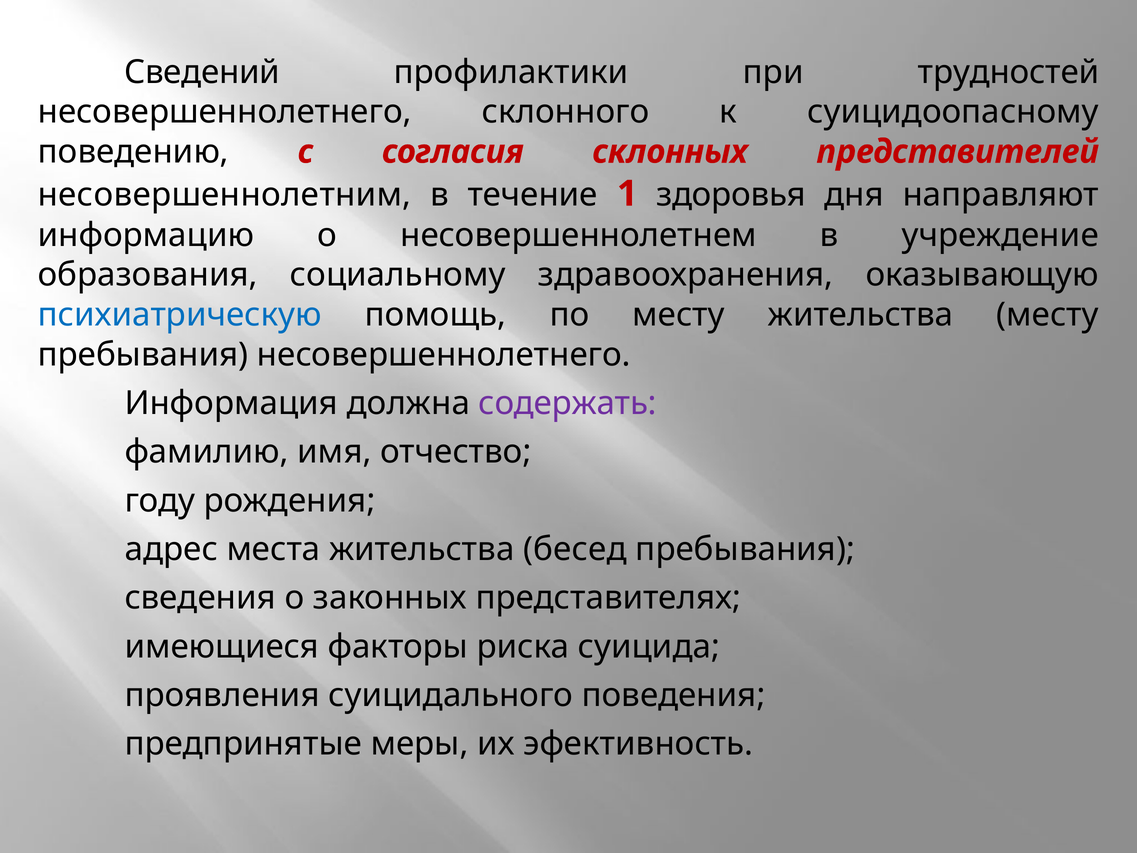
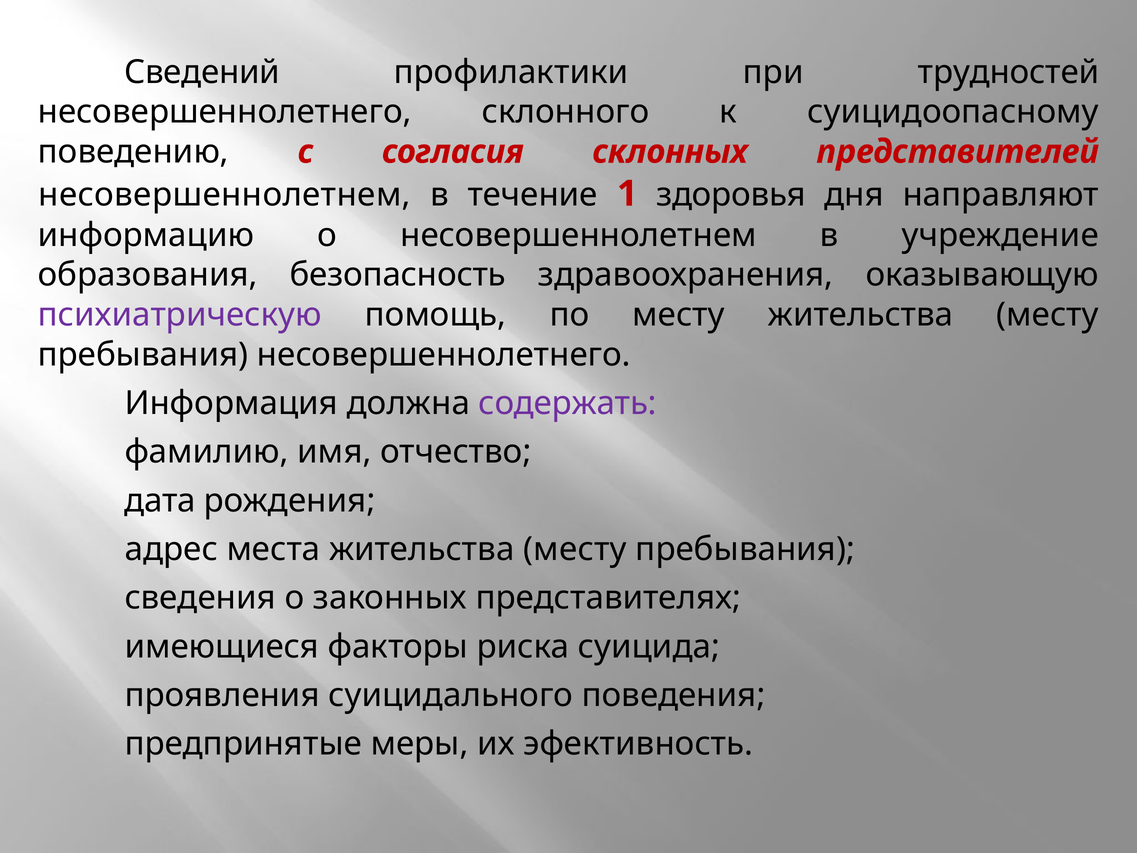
несовершеннолетним: несовершеннолетним -> несовершеннолетнем (225, 195)
социальному: социальному -> безопасность (398, 275)
психиатрическую colour: blue -> purple (180, 315)
году: году -> дата (160, 500)
места жительства бесед: бесед -> месту (575, 549)
